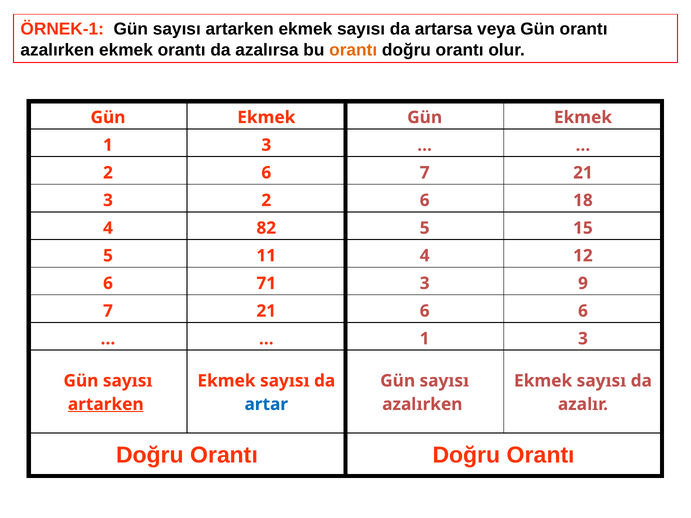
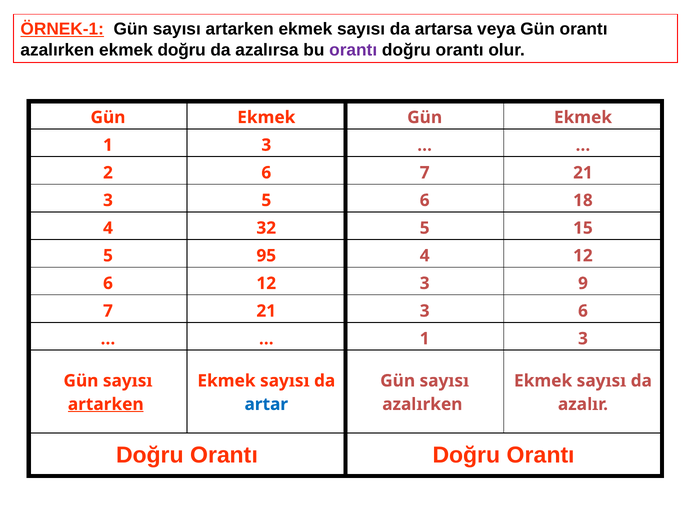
ÖRNEK-1 underline: none -> present (62, 29)
ekmek orantı: orantı -> doğru (182, 50)
orantı colour: orange -> purple (353, 50)
3 2: 2 -> 5 (266, 200)
82: 82 -> 32 (266, 228)
11: 11 -> 95 (266, 256)
6 71: 71 -> 12 (266, 283)
6: 6 -> 3 (425, 311)
